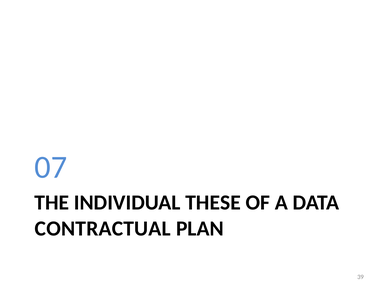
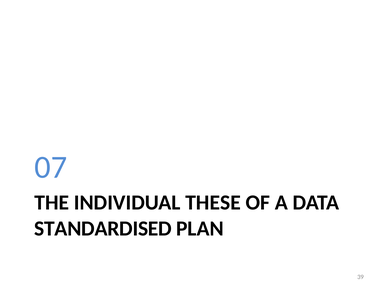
CONTRACTUAL: CONTRACTUAL -> STANDARDISED (103, 229)
